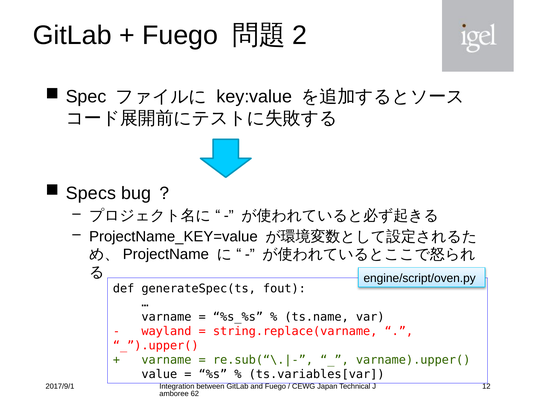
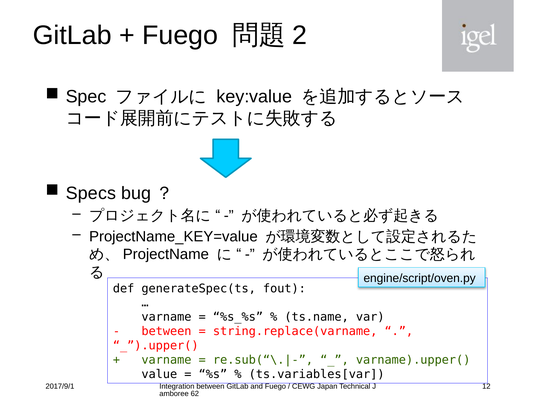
wayland: wayland -> between (166, 331)
